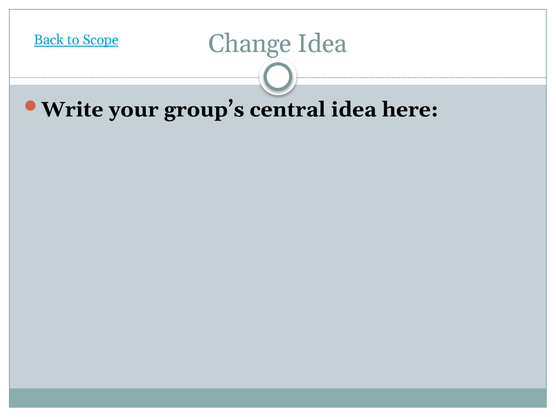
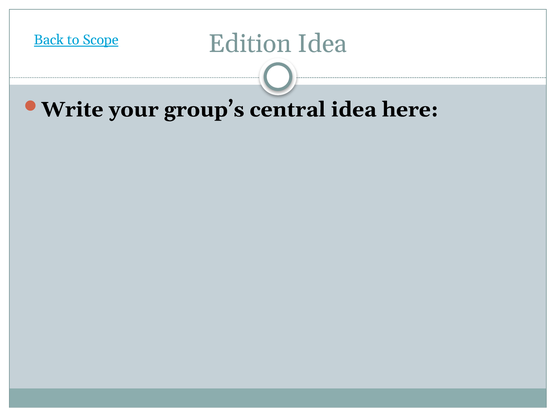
Change: Change -> Edition (250, 44)
